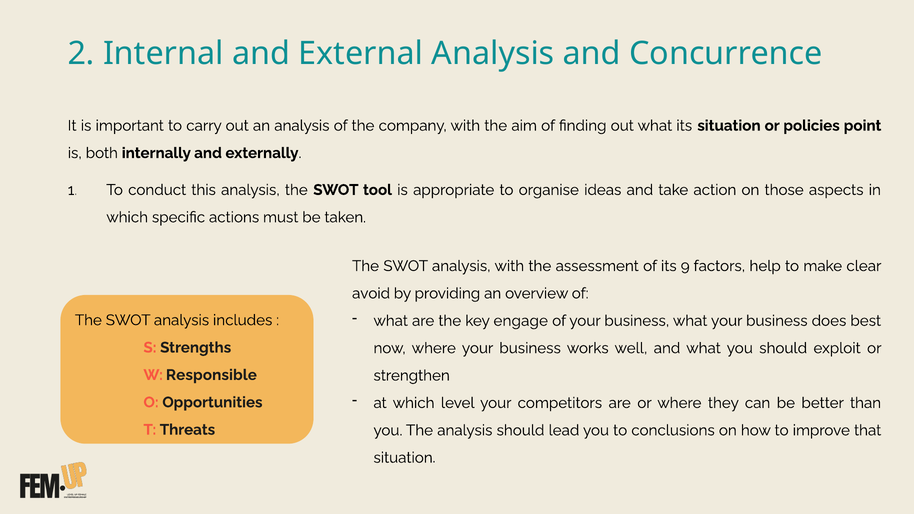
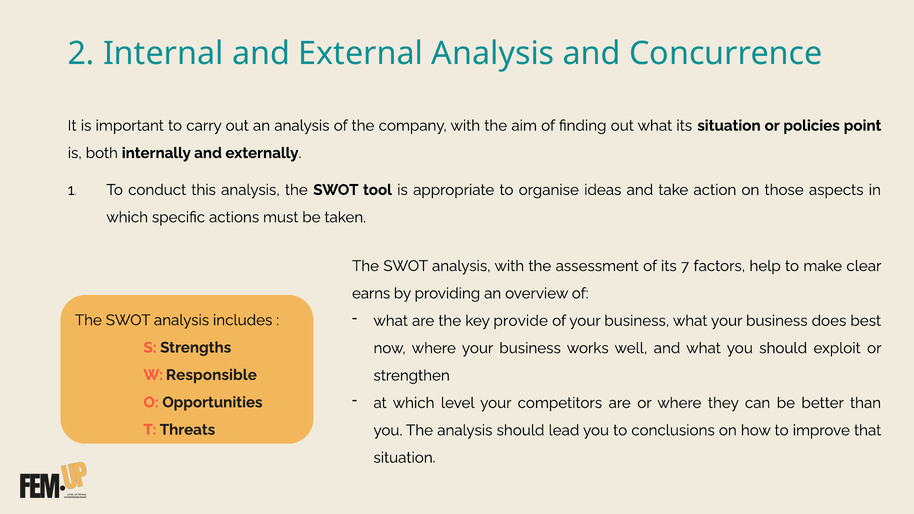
9: 9 -> 7 (685, 266)
avoid: avoid -> earns (371, 293)
engage: engage -> provide (521, 321)
